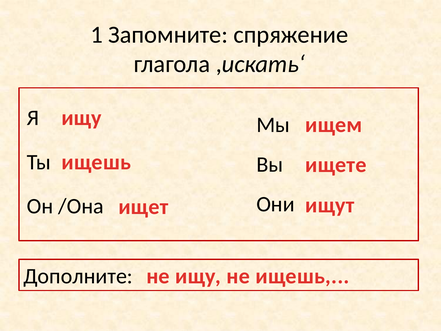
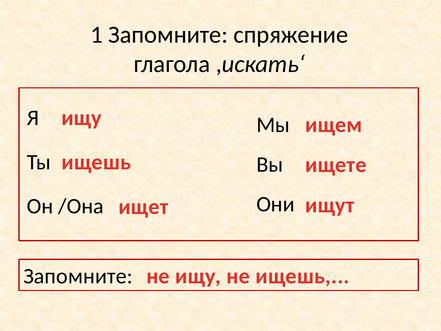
Дополните: Дополните -> Запомните (78, 276)
